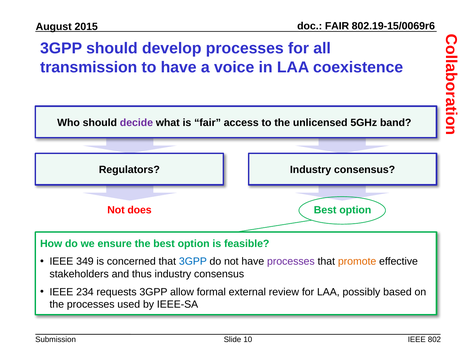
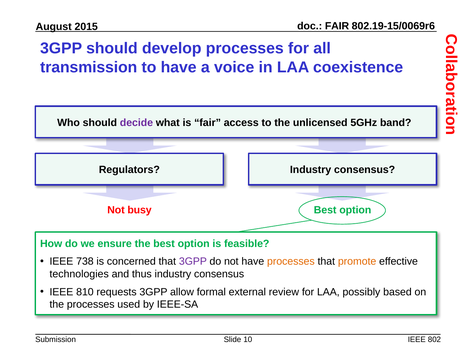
does: does -> busy (140, 210)
349: 349 -> 738 (85, 262)
3GPP colour: blue -> purple (193, 262)
processes colour: purple -> orange (291, 262)
stakeholders: stakeholders -> technologies (79, 274)
234: 234 -> 810 (85, 292)
